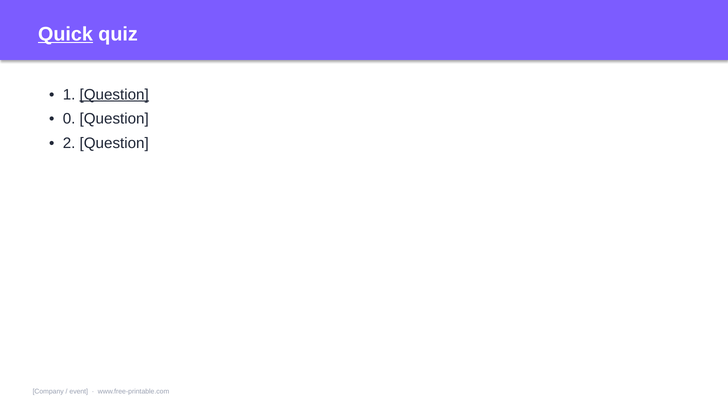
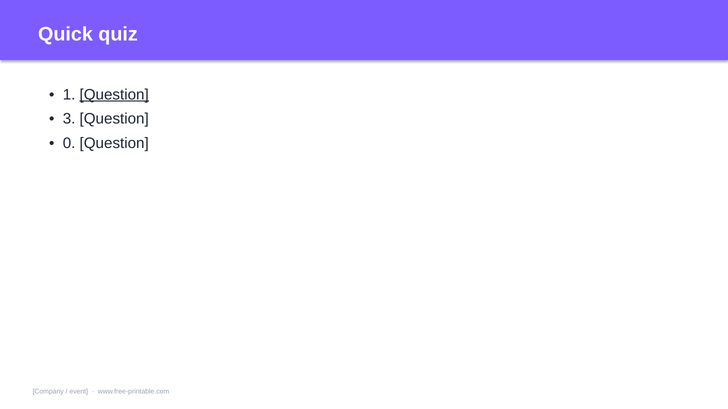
Quick underline: present -> none (65, 34)
0: 0 -> 3 (69, 119)
2: 2 -> 0 (69, 143)
